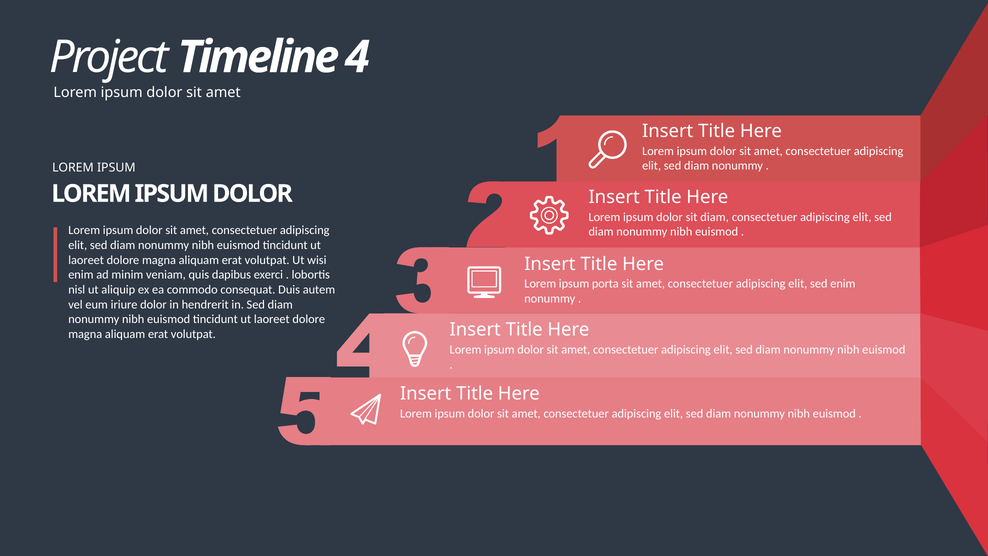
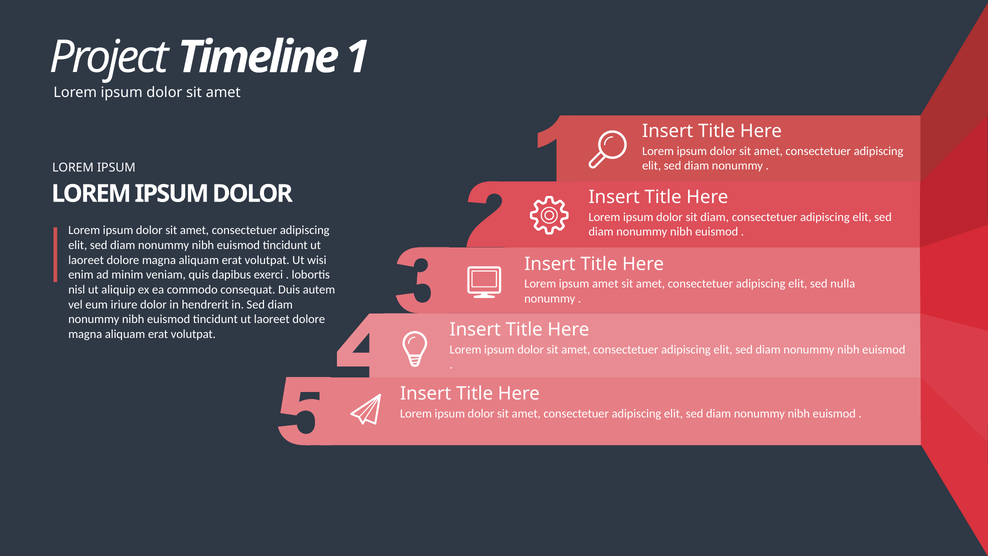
4: 4 -> 1 (357, 57)
ipsum porta: porta -> amet (605, 284)
sed enim: enim -> nulla (843, 284)
